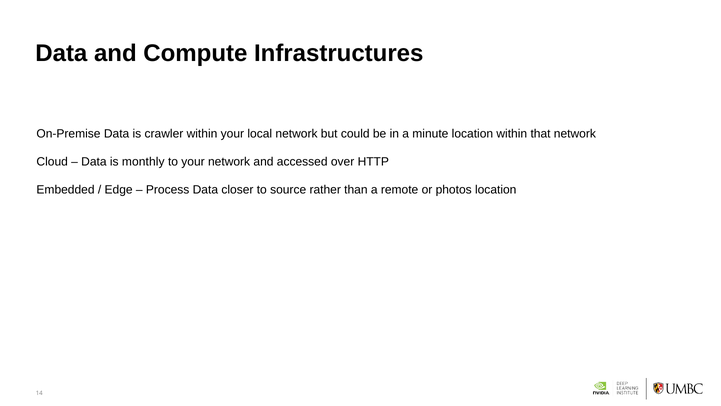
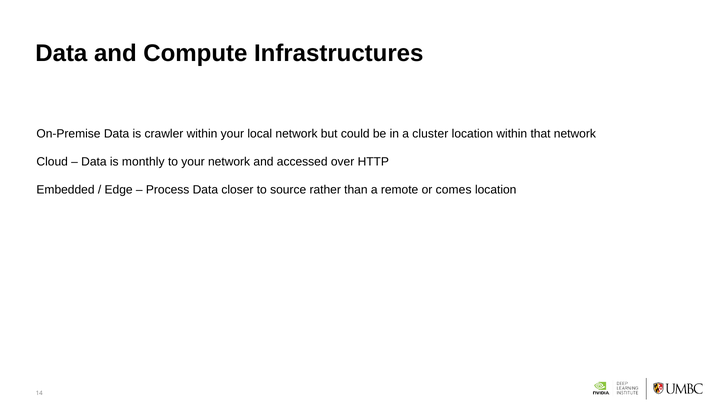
minute: minute -> cluster (430, 134)
photos: photos -> comes (454, 190)
